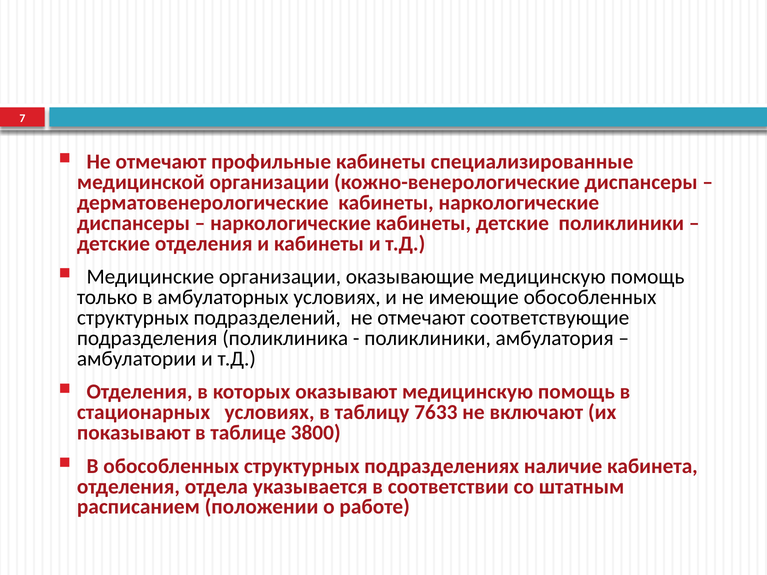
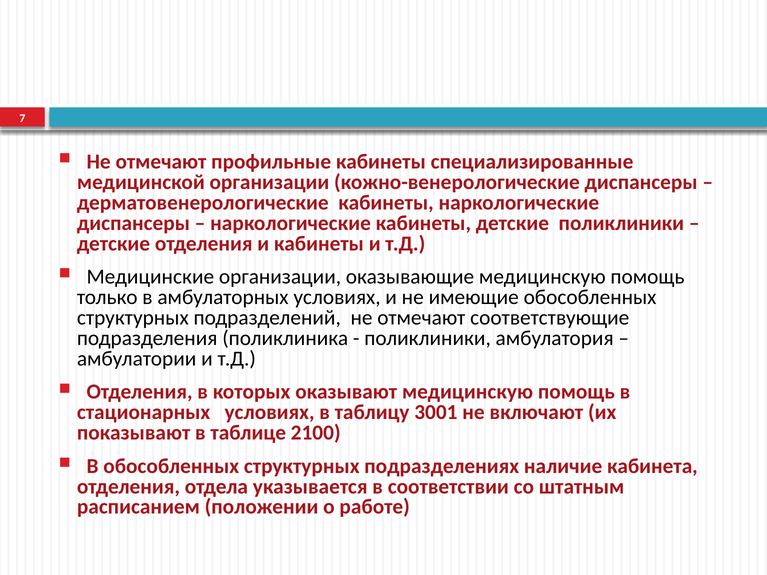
7633: 7633 -> 3001 (436, 413)
3800: 3800 -> 2100 (316, 433)
